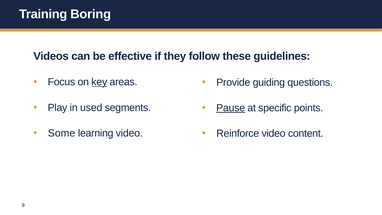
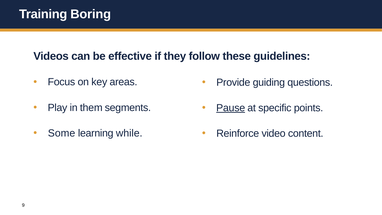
key underline: present -> none (99, 82)
used: used -> them (91, 108)
learning video: video -> while (129, 133)
